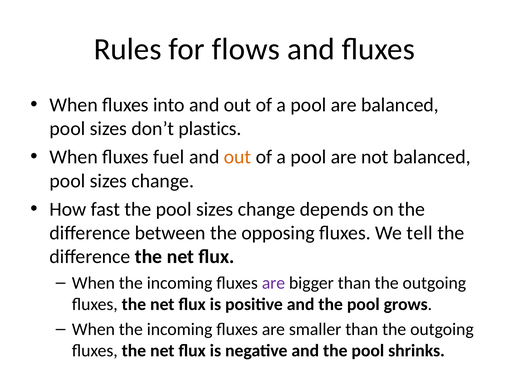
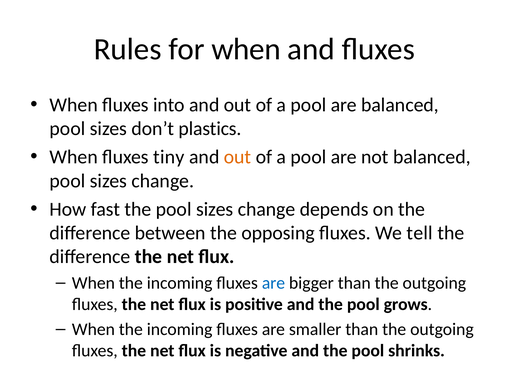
for flows: flows -> when (246, 49)
fuel: fuel -> tiny (169, 157)
are colour: purple -> blue (273, 283)
